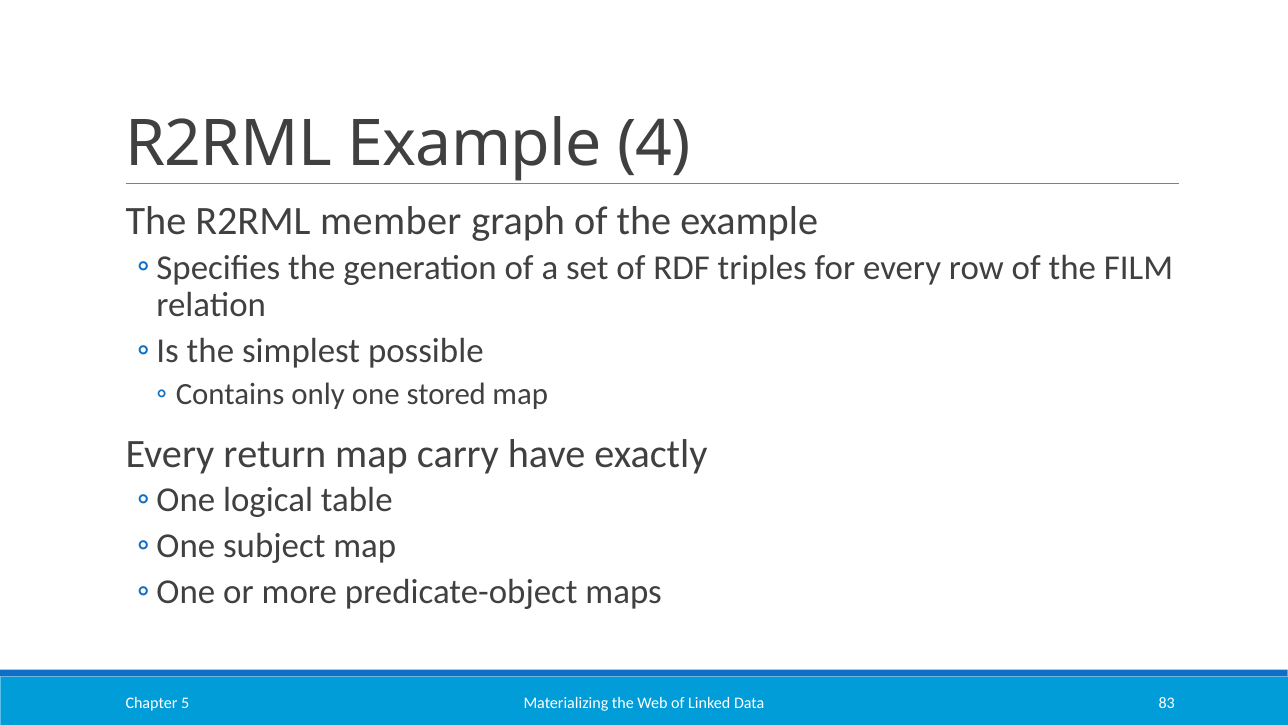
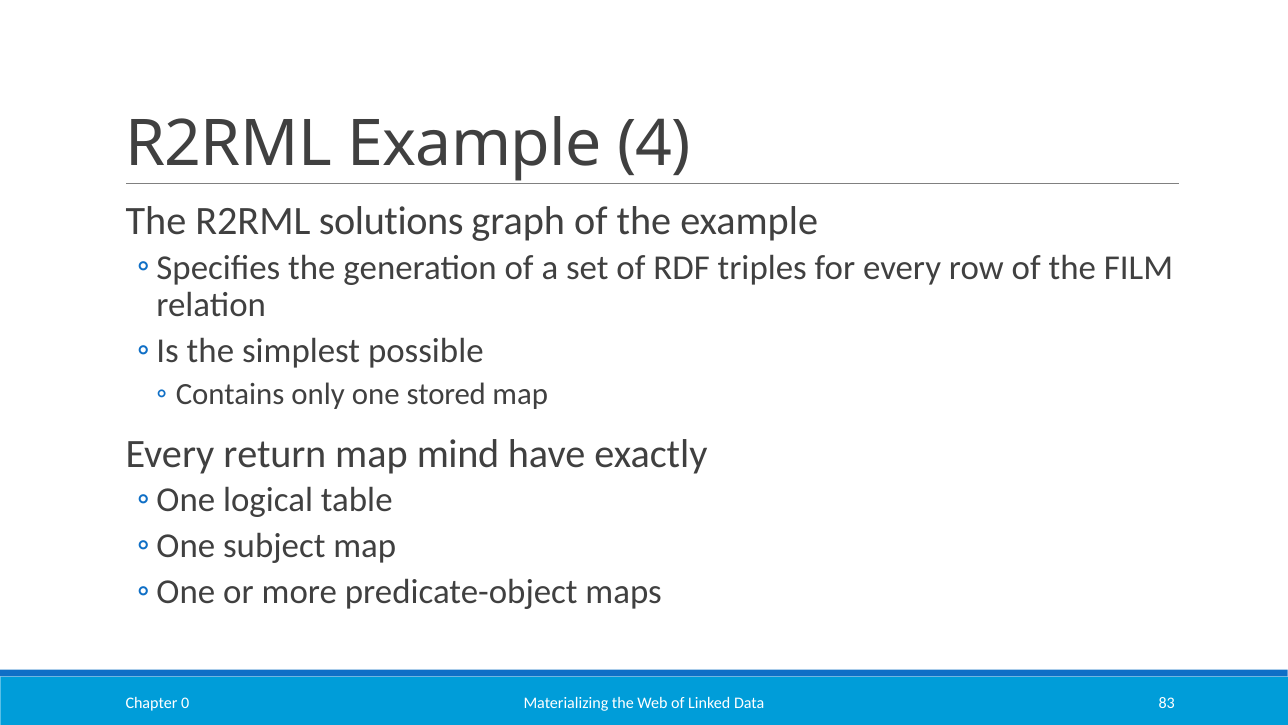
member: member -> solutions (391, 221)
carry: carry -> mind (458, 454)
5: 5 -> 0 (185, 703)
